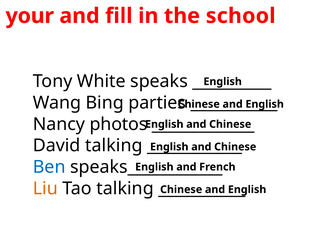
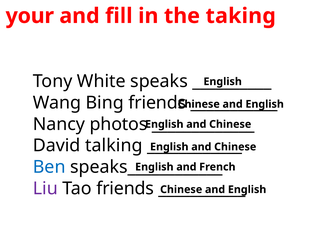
school: school -> taking (241, 16)
Bing parties: parties -> friends (157, 103)
Liu colour: orange -> purple (45, 188)
Tao talking: talking -> friends (125, 188)
